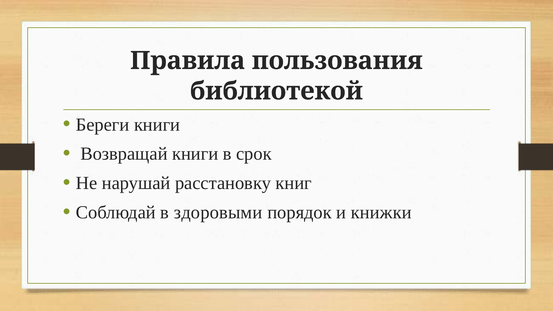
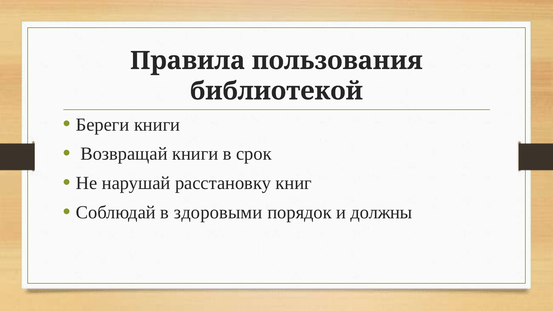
книжки: книжки -> должны (381, 212)
